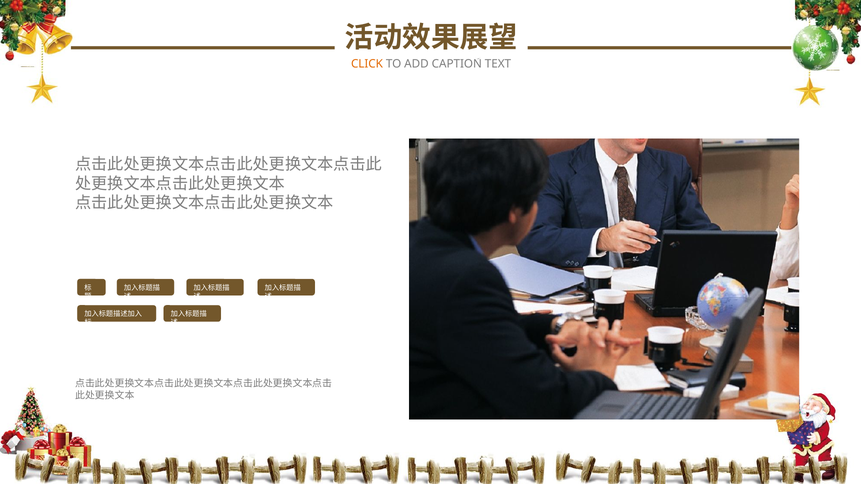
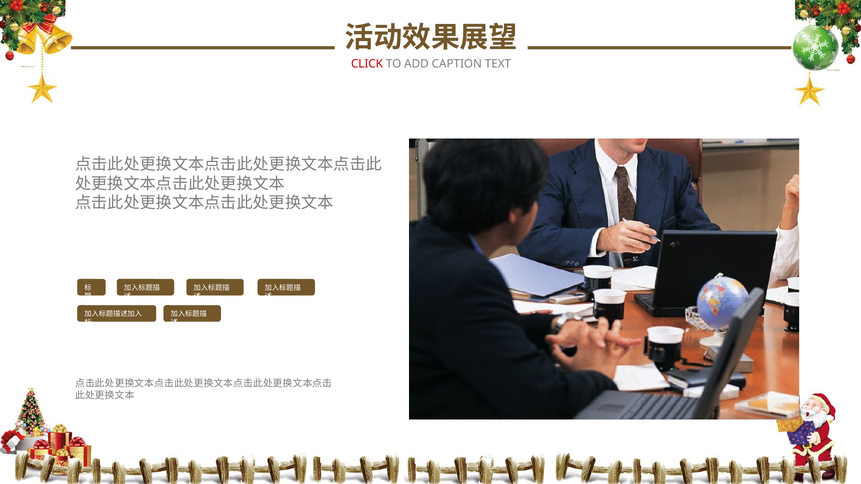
CLICK colour: orange -> red (367, 64)
